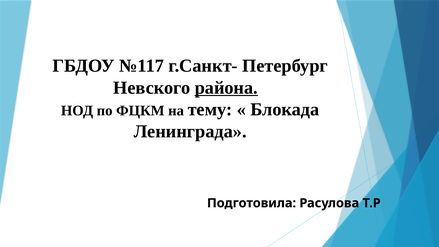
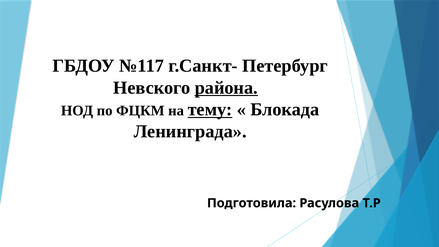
тему underline: none -> present (210, 110)
